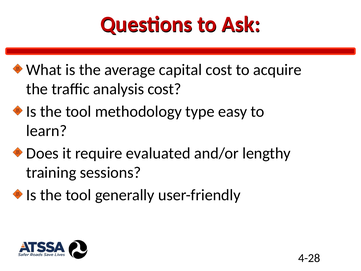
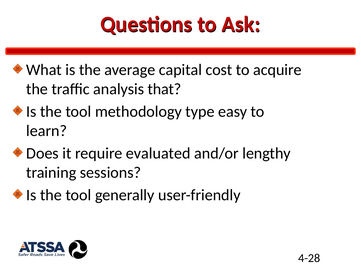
analysis cost: cost -> that (164, 89)
